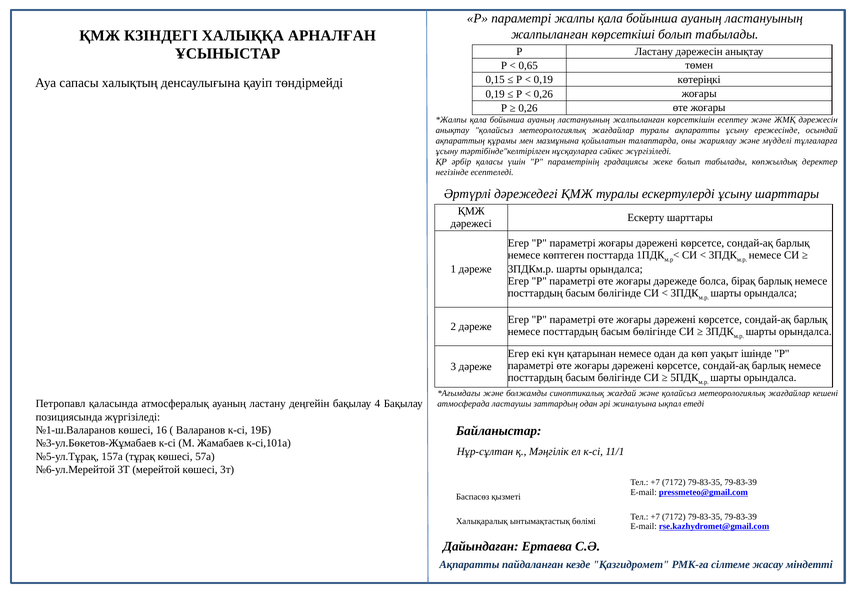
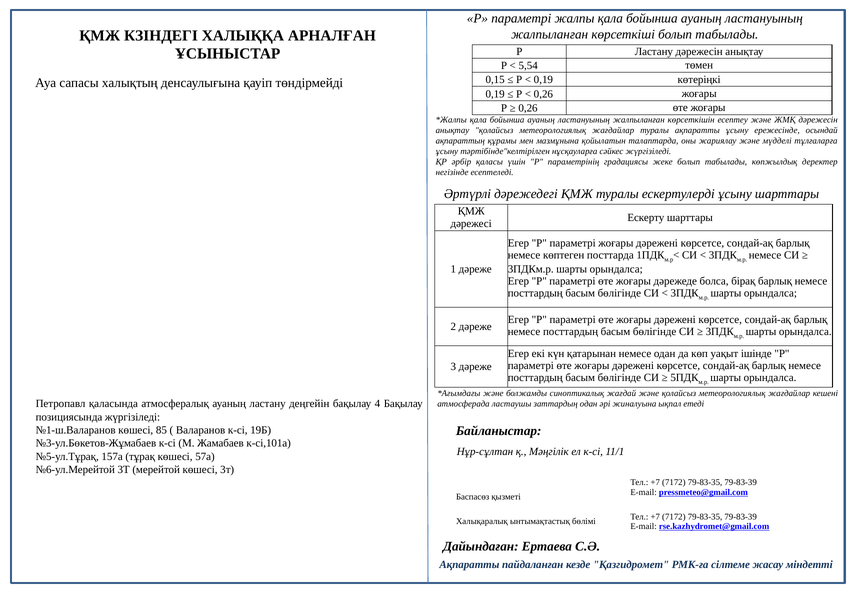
0,65: 0,65 -> 5,54 (528, 66)
16: 16 -> 85 (161, 430)
